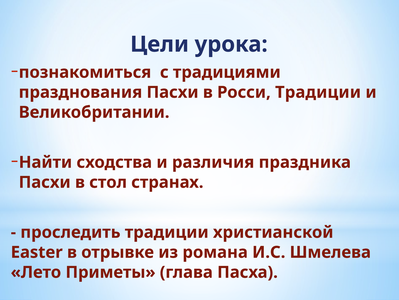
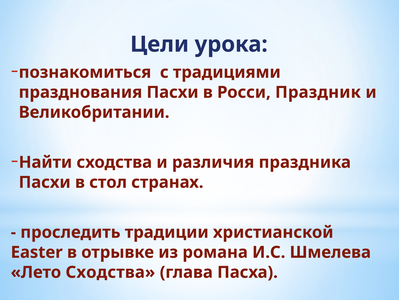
Росси Традиции: Традиции -> Праздник (318, 92)
Лето Приметы: Приметы -> Сходства (110, 272)
